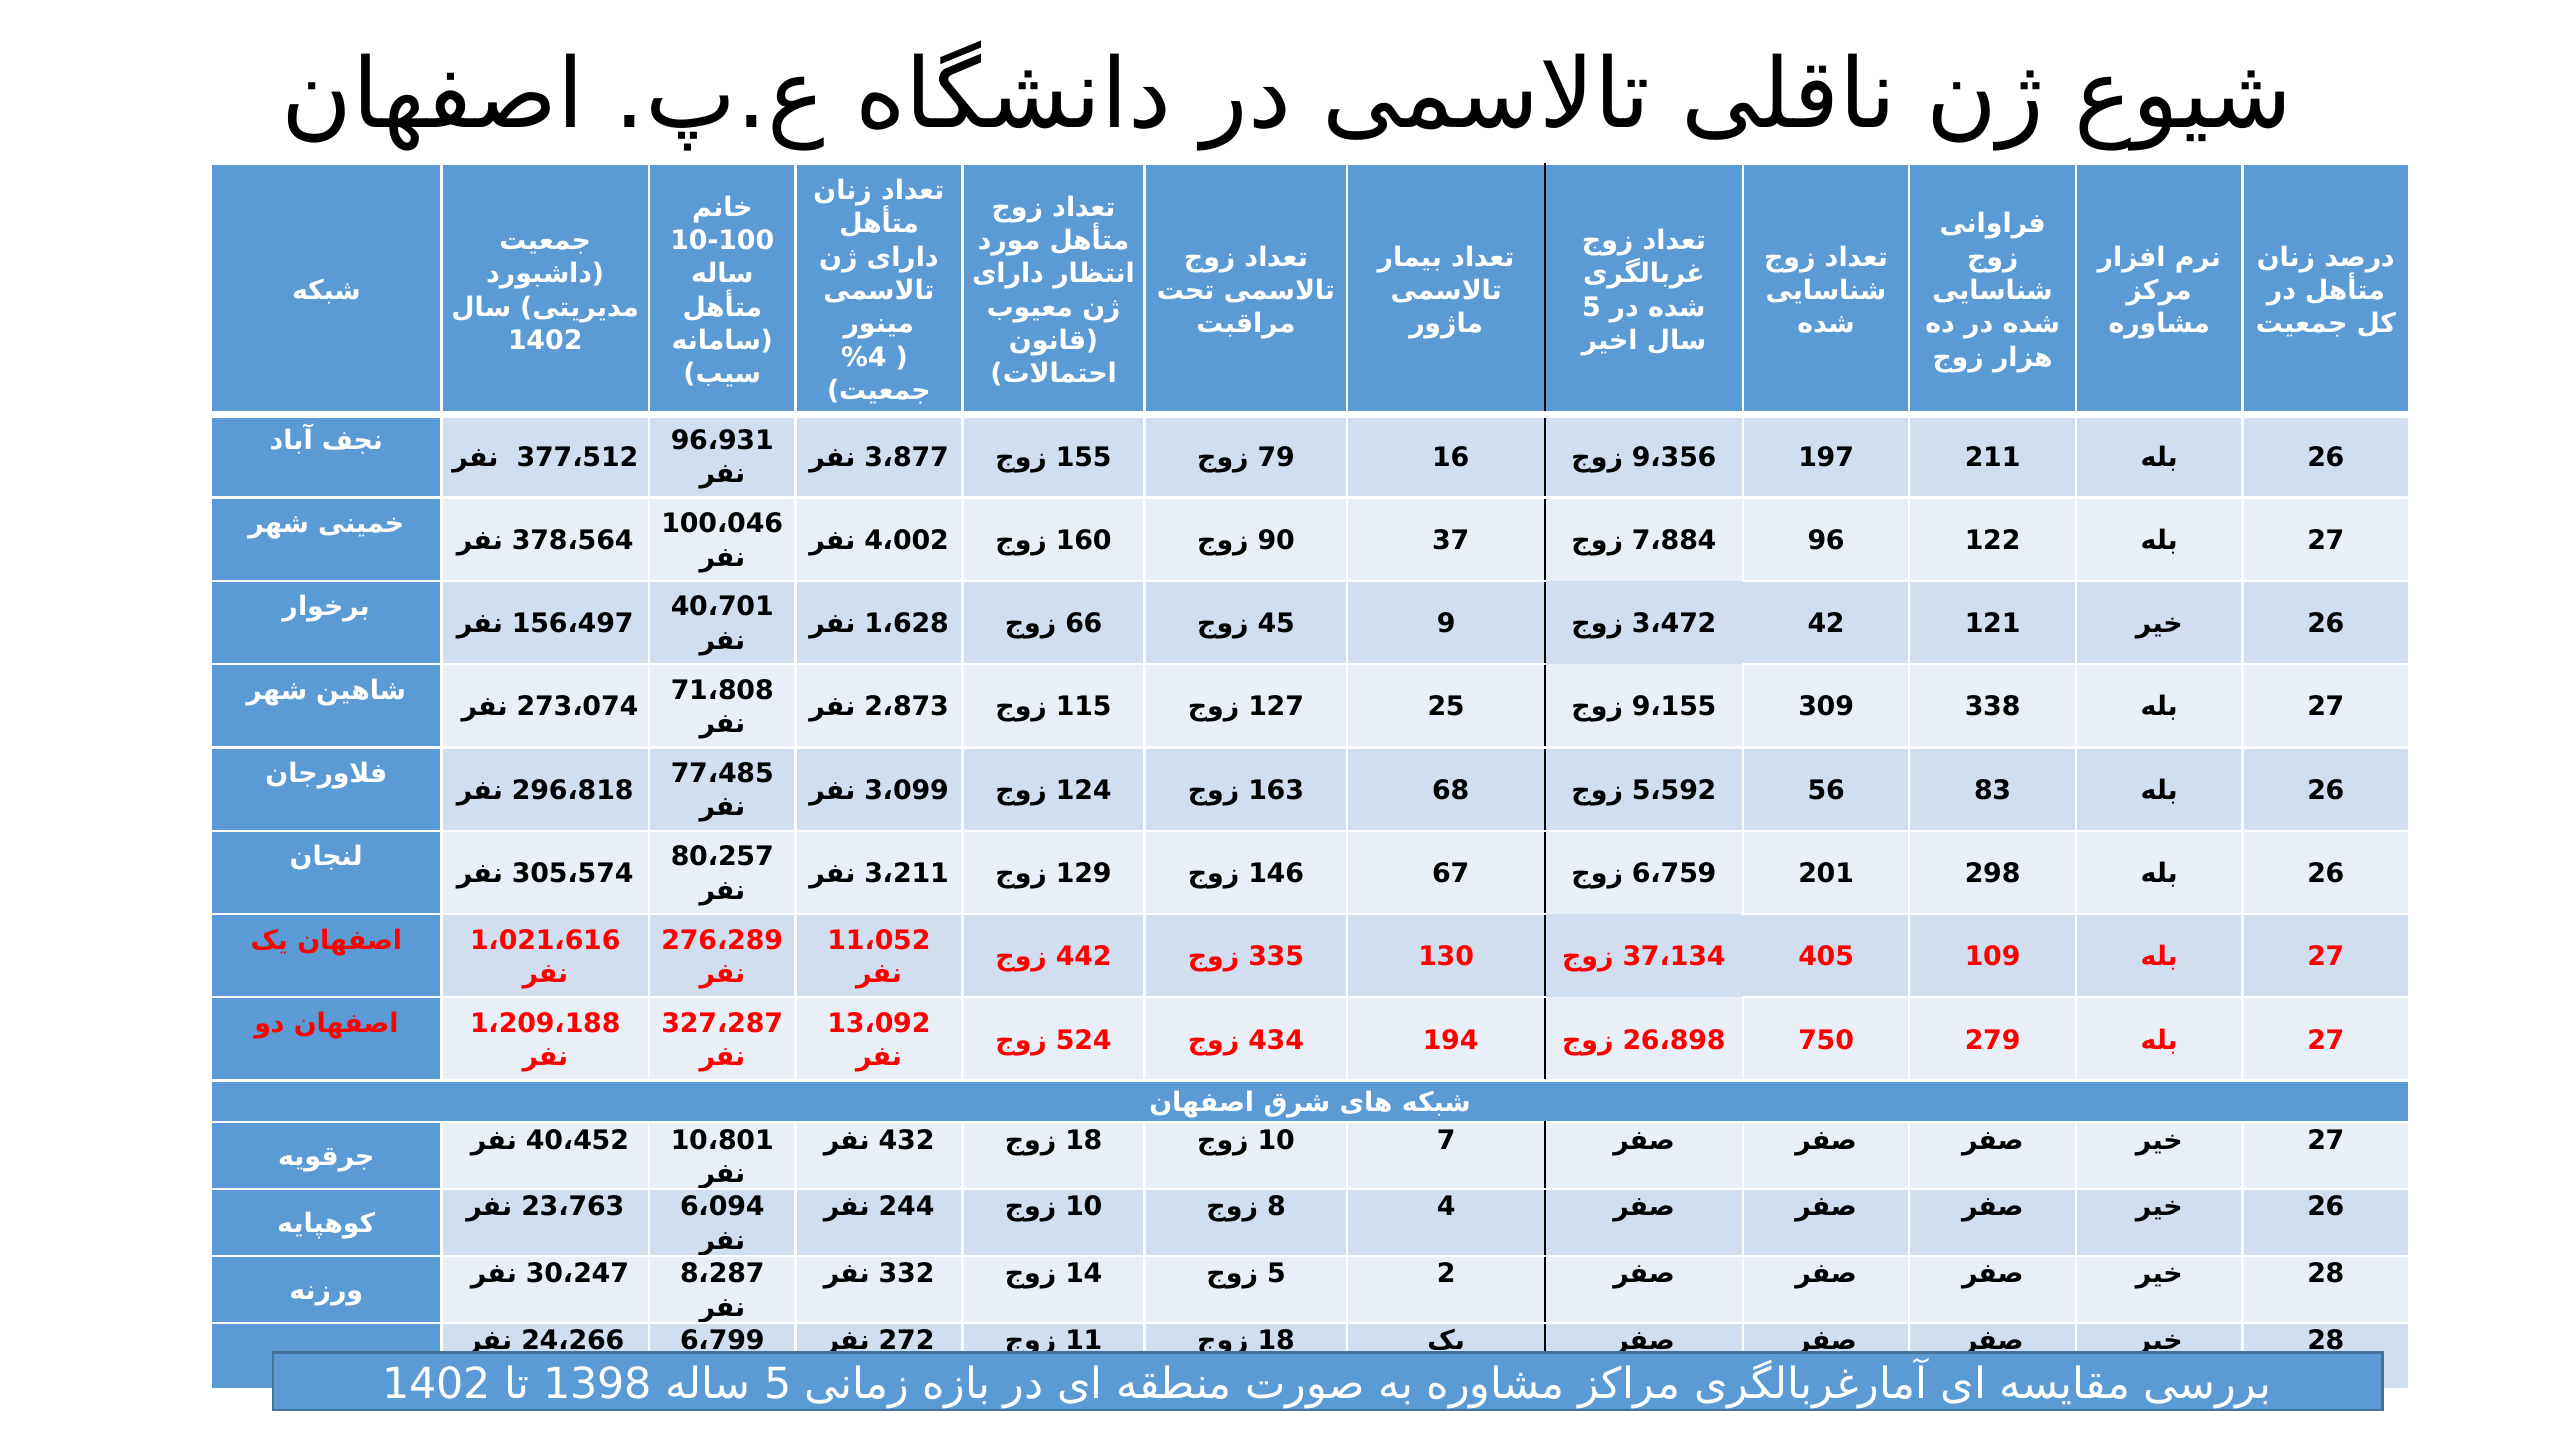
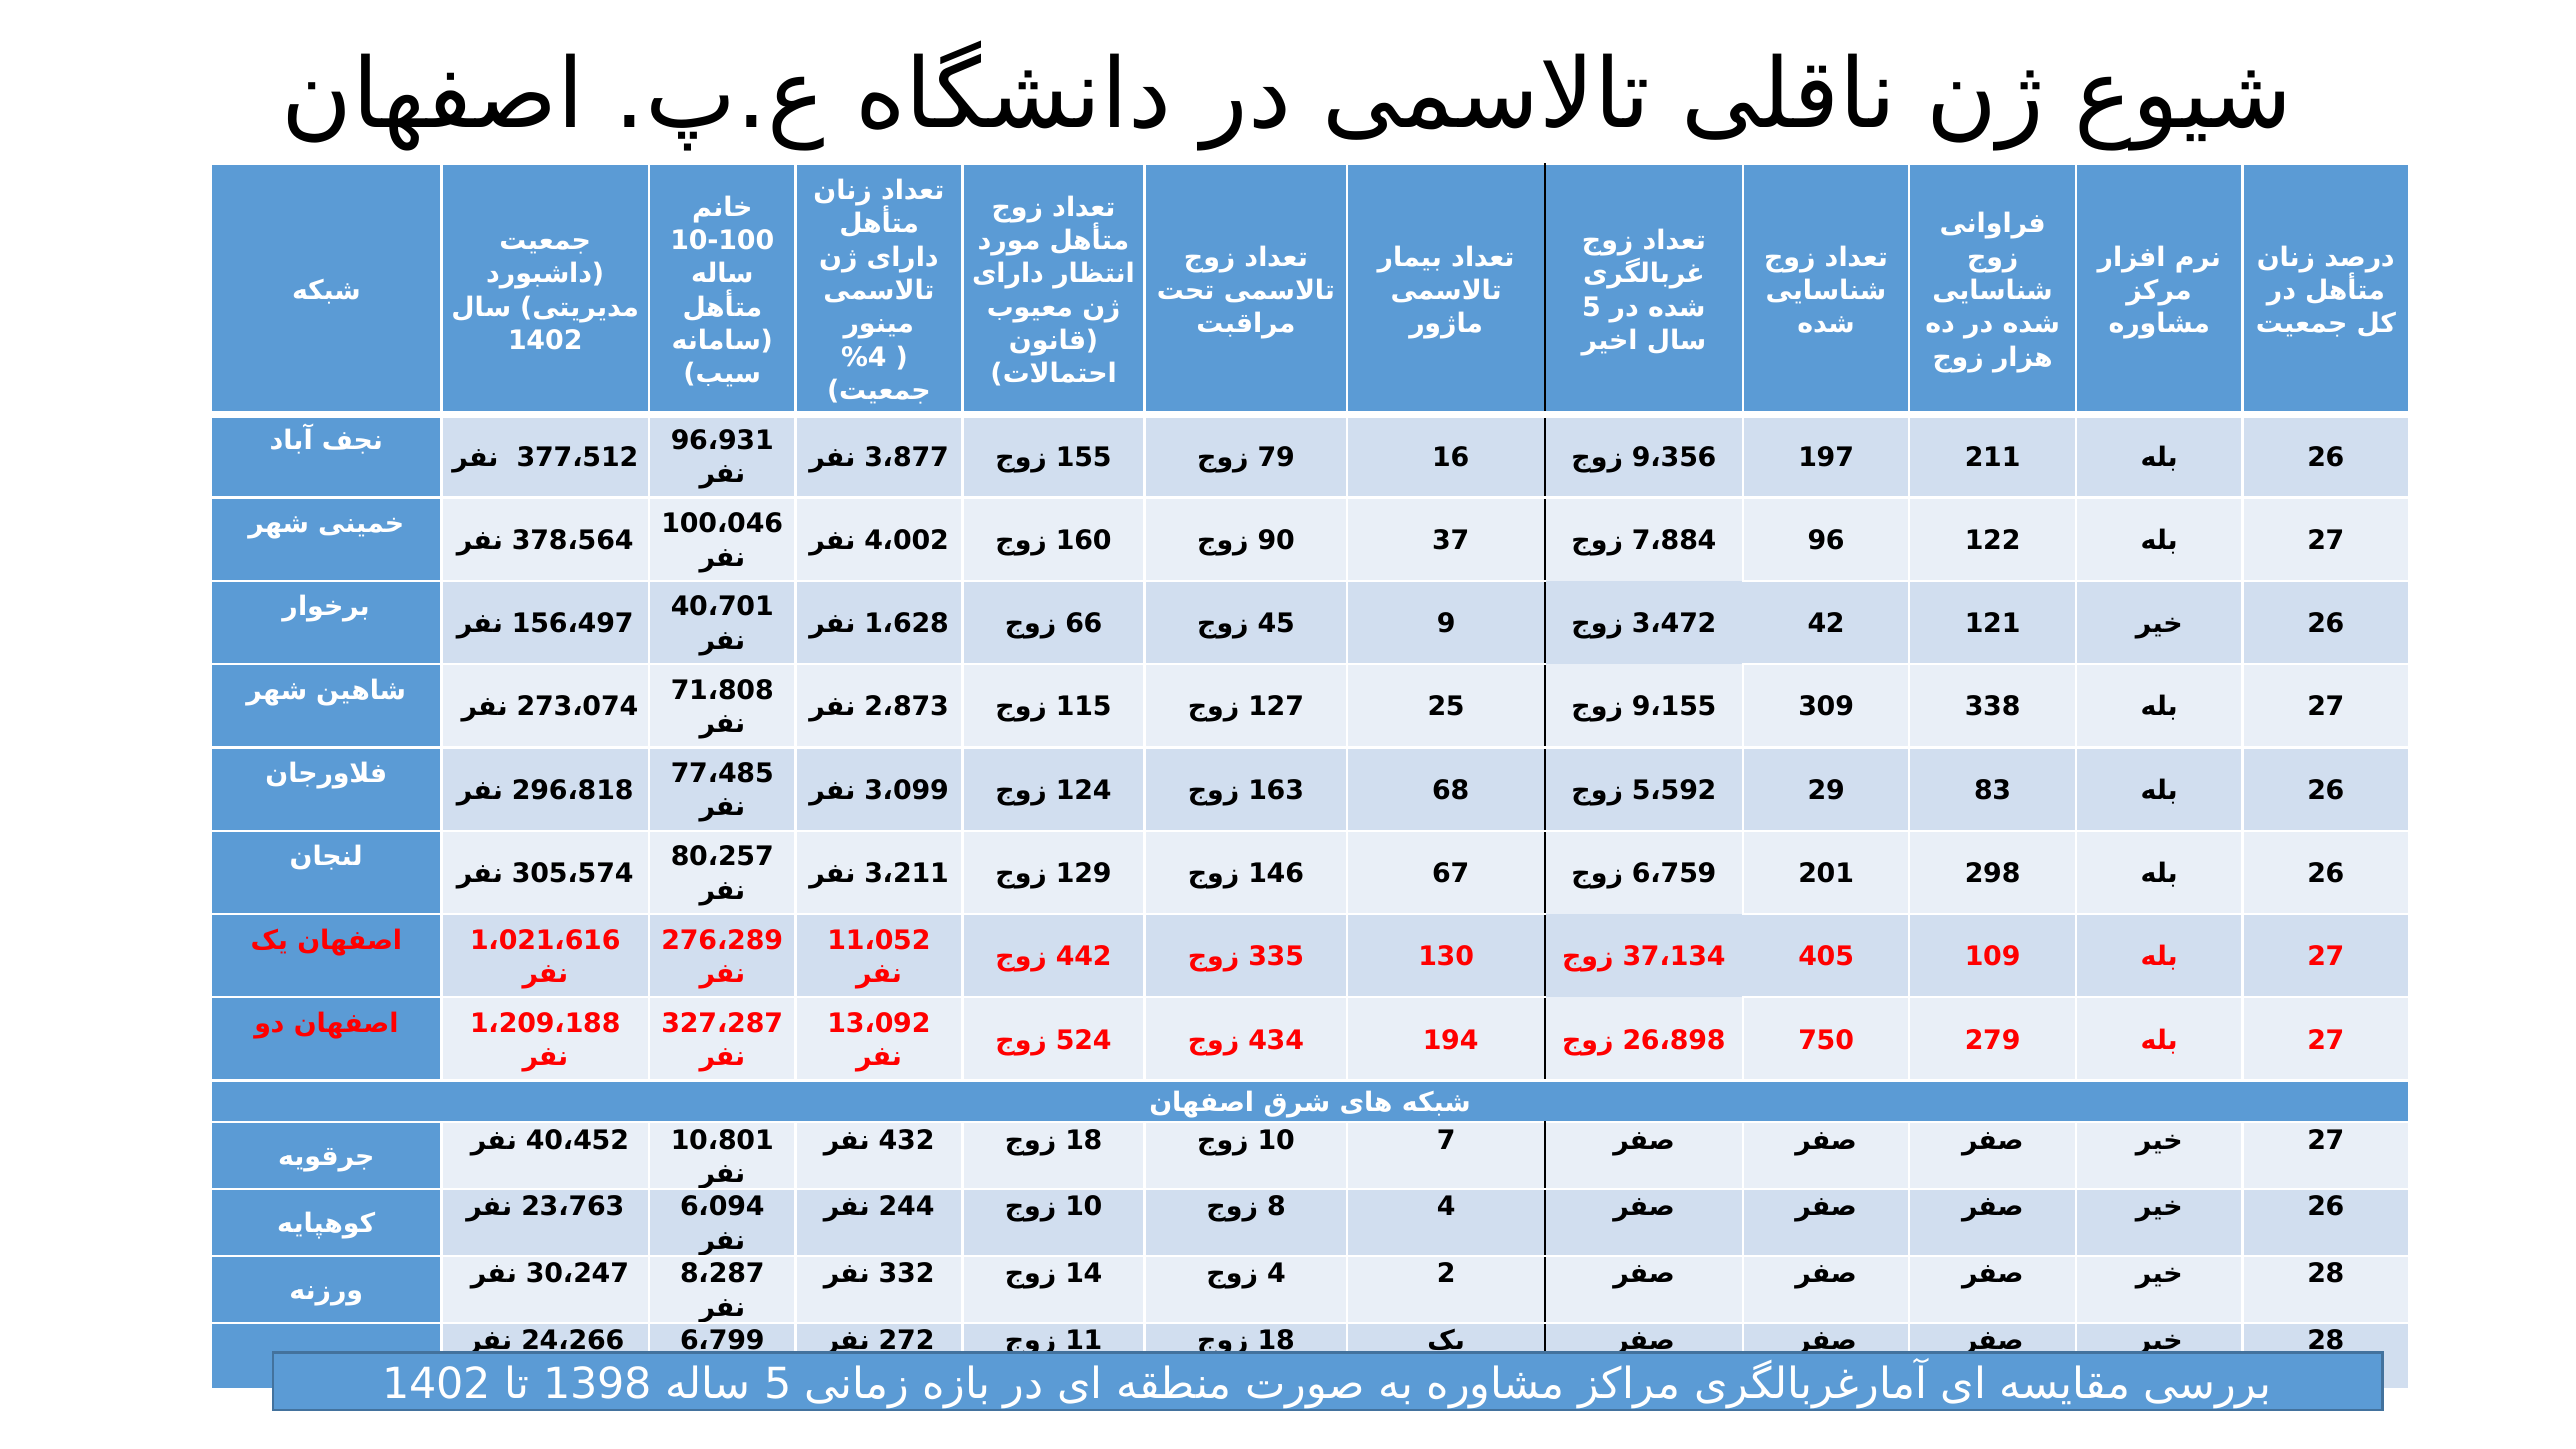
56: 56 -> 29 (1826, 790)
5: 5 -> 4 (1276, 1274)
